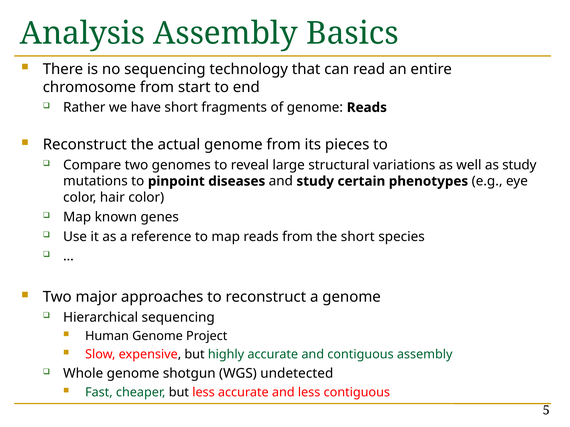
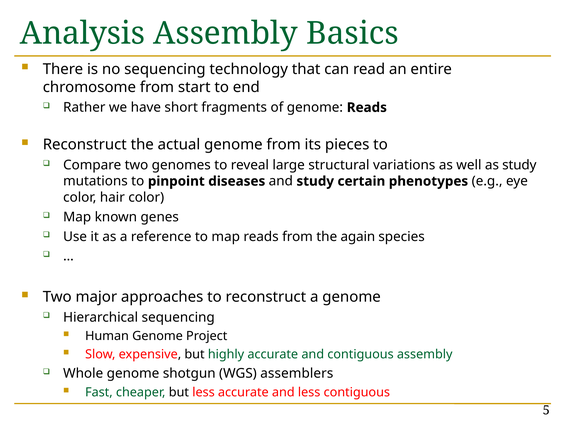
the short: short -> again (358, 237)
undetected: undetected -> assemblers (297, 374)
